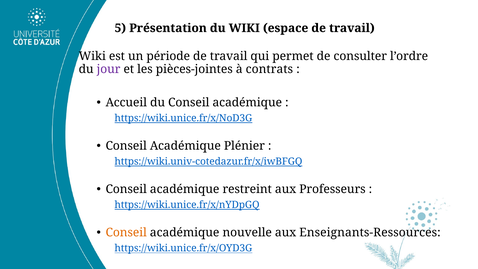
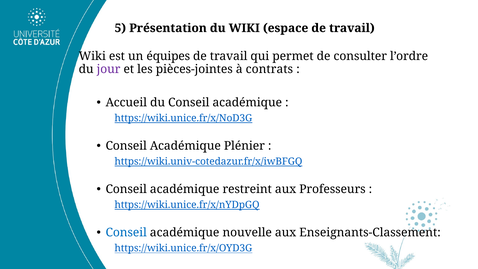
période: période -> équipes (168, 56)
Conseil colour: orange -> blue (126, 233)
Enseignants-Ressources: Enseignants-Ressources -> Enseignants-Classement (370, 233)
